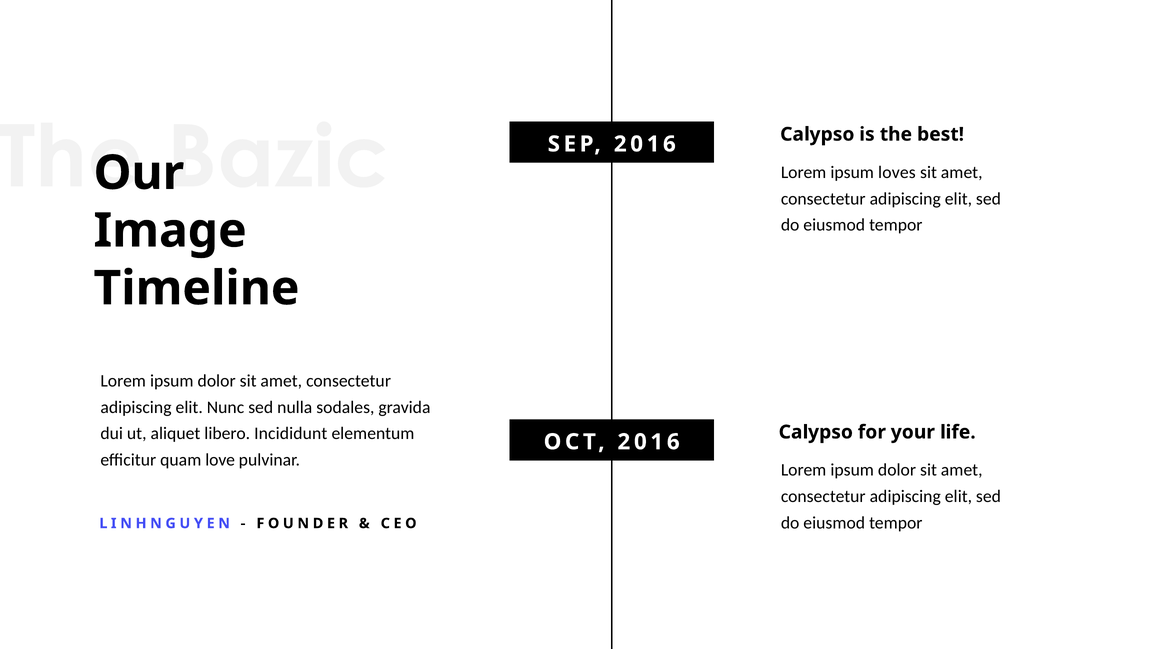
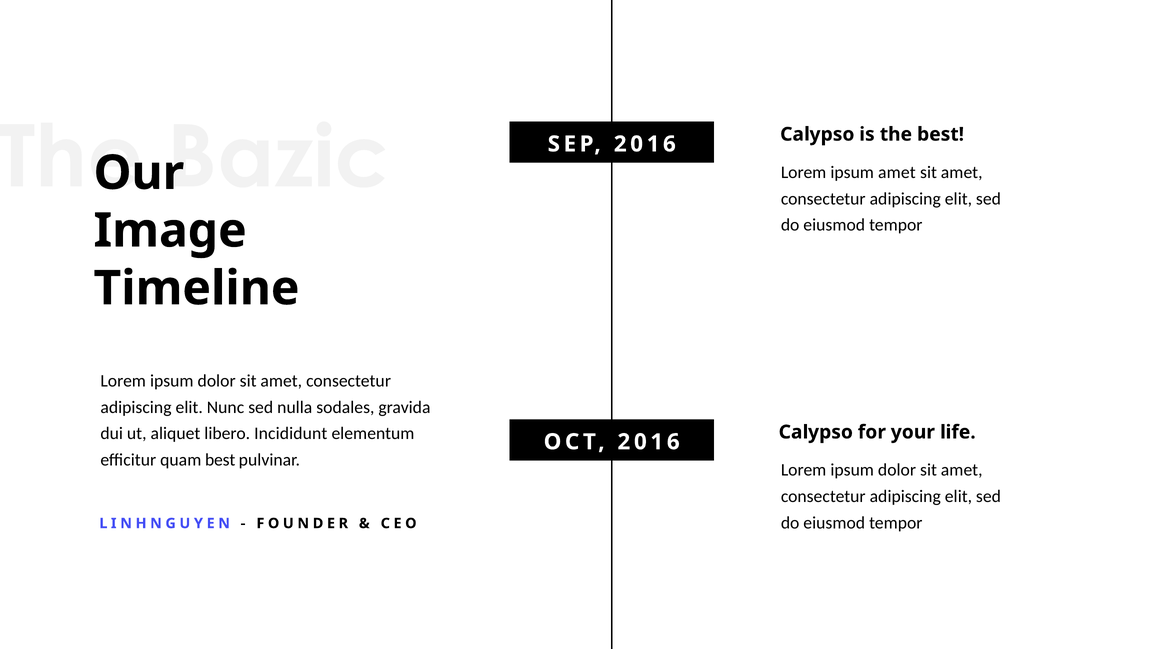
ipsum loves: loves -> amet (897, 172)
quam love: love -> best (220, 460)
